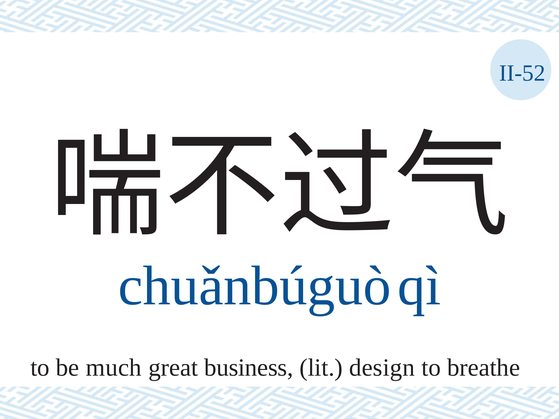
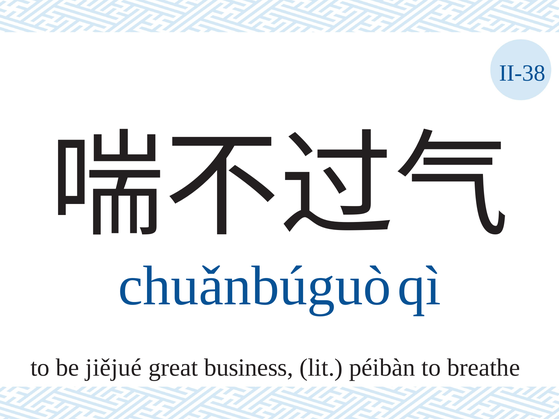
II-52: II-52 -> II-38 (522, 73)
much: much -> jiějué (114, 368)
design: design -> péibàn (382, 368)
